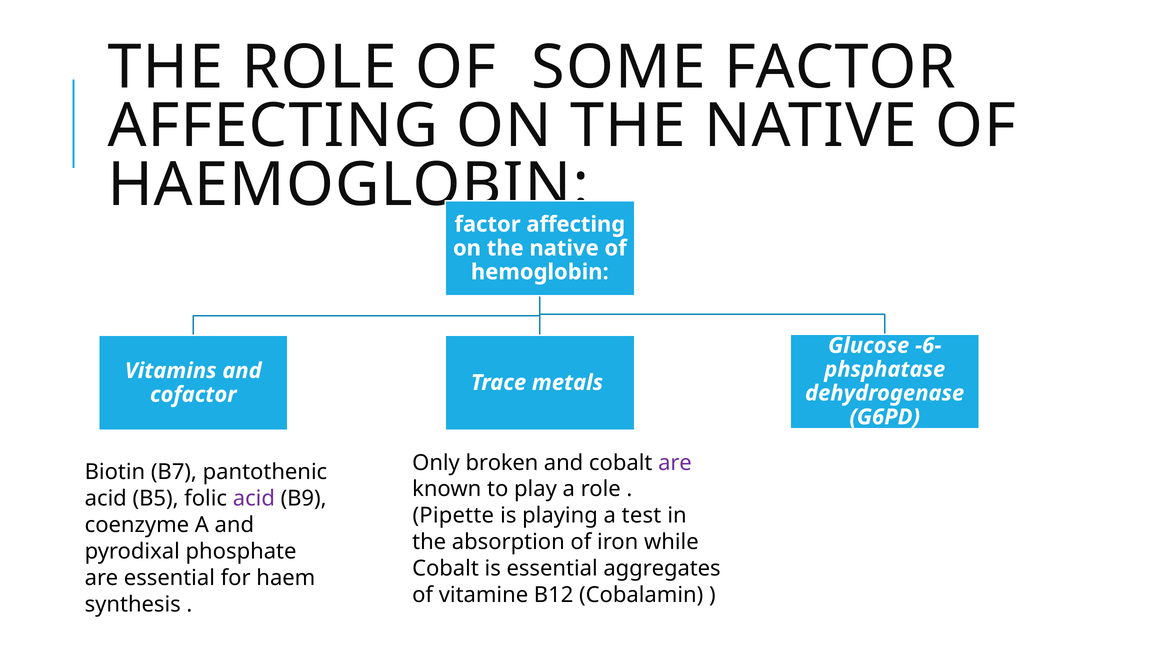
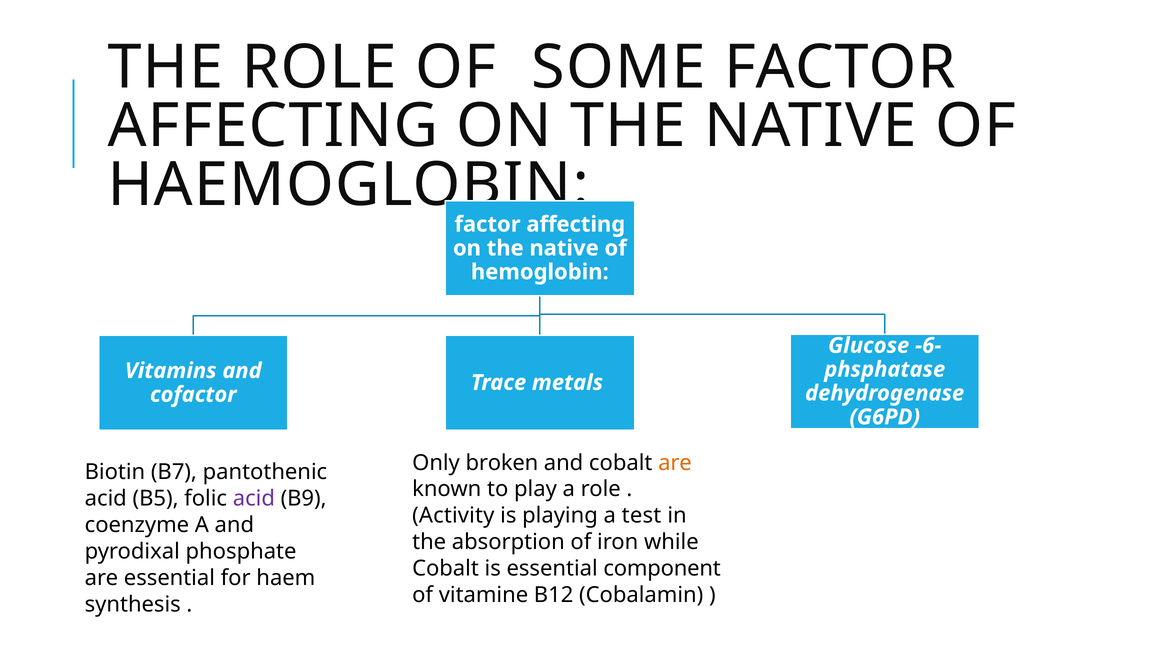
are colour: purple -> orange (675, 463)
Pipette: Pipette -> Activity (453, 516)
aggregates: aggregates -> component (662, 568)
